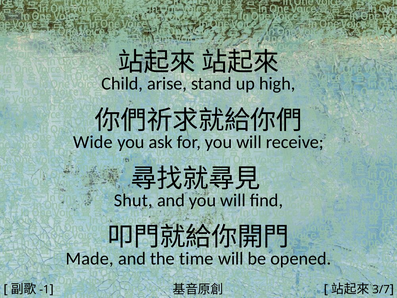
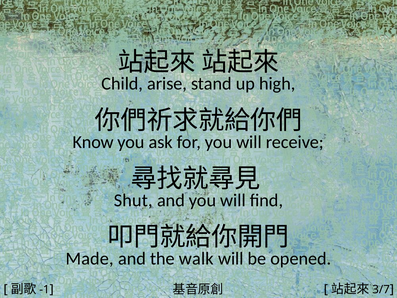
Wide: Wide -> Know (93, 142)
time: time -> walk (196, 258)
